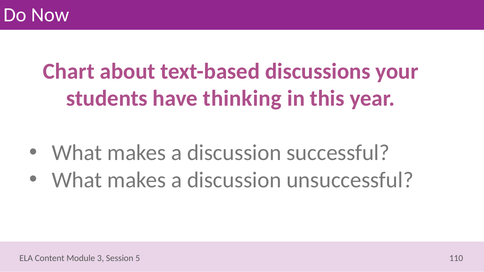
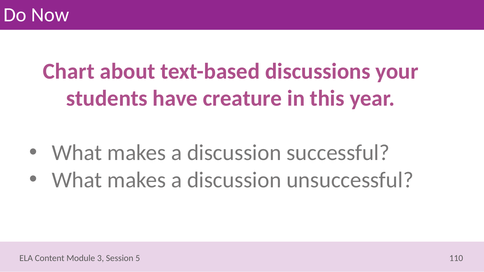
thinking: thinking -> creature (242, 99)
